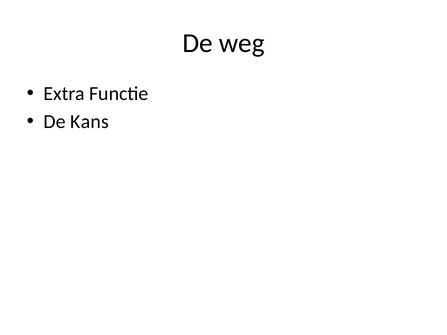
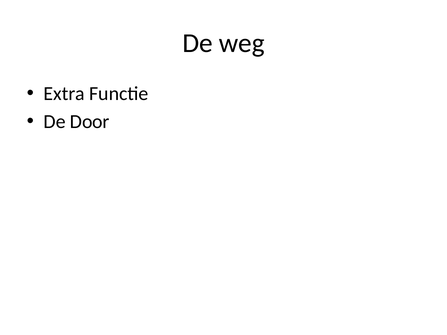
Kans: Kans -> Door (90, 122)
